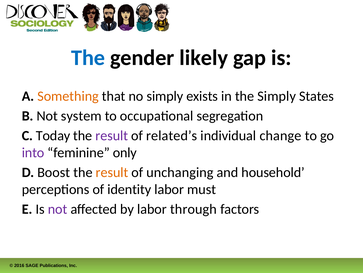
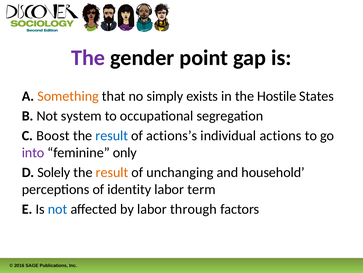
The colour: blue -> purple (88, 58)
likely: likely -> point (204, 58)
the Simply: Simply -> Hostile (277, 96)
Today: Today -> Boost (53, 135)
result colour: purple -> blue (112, 135)
related’s: related’s -> actions’s (172, 135)
change: change -> actions (281, 135)
Boost: Boost -> Solely (54, 172)
must: must -> term (202, 189)
not colour: purple -> blue (58, 209)
